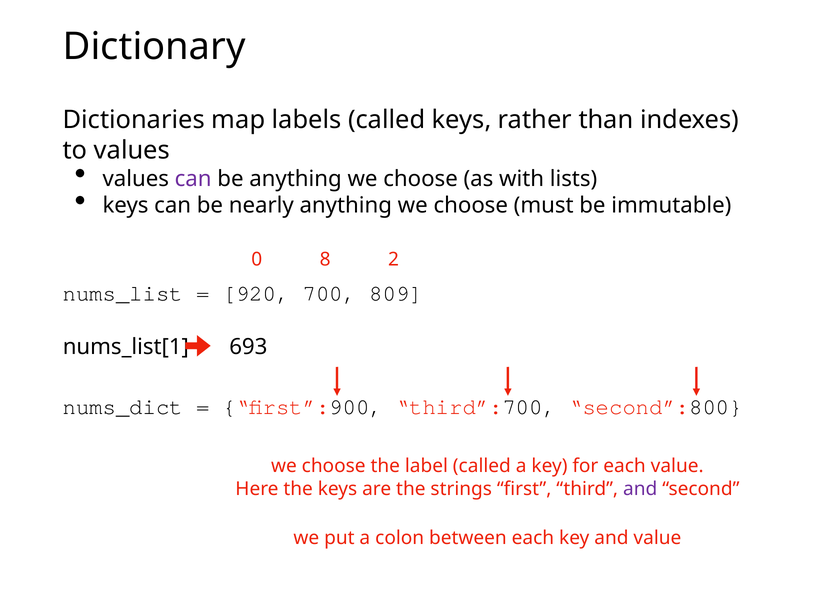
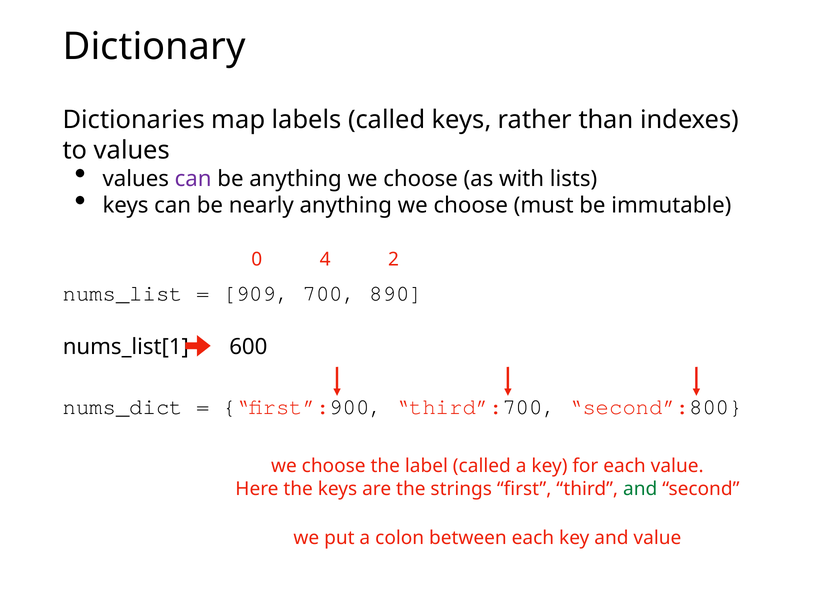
8: 8 -> 4 (325, 259)
920: 920 -> 909 (256, 293)
809: 809 -> 890 (396, 293)
693: 693 -> 600 (248, 346)
and colour: purple -> green (640, 489)
